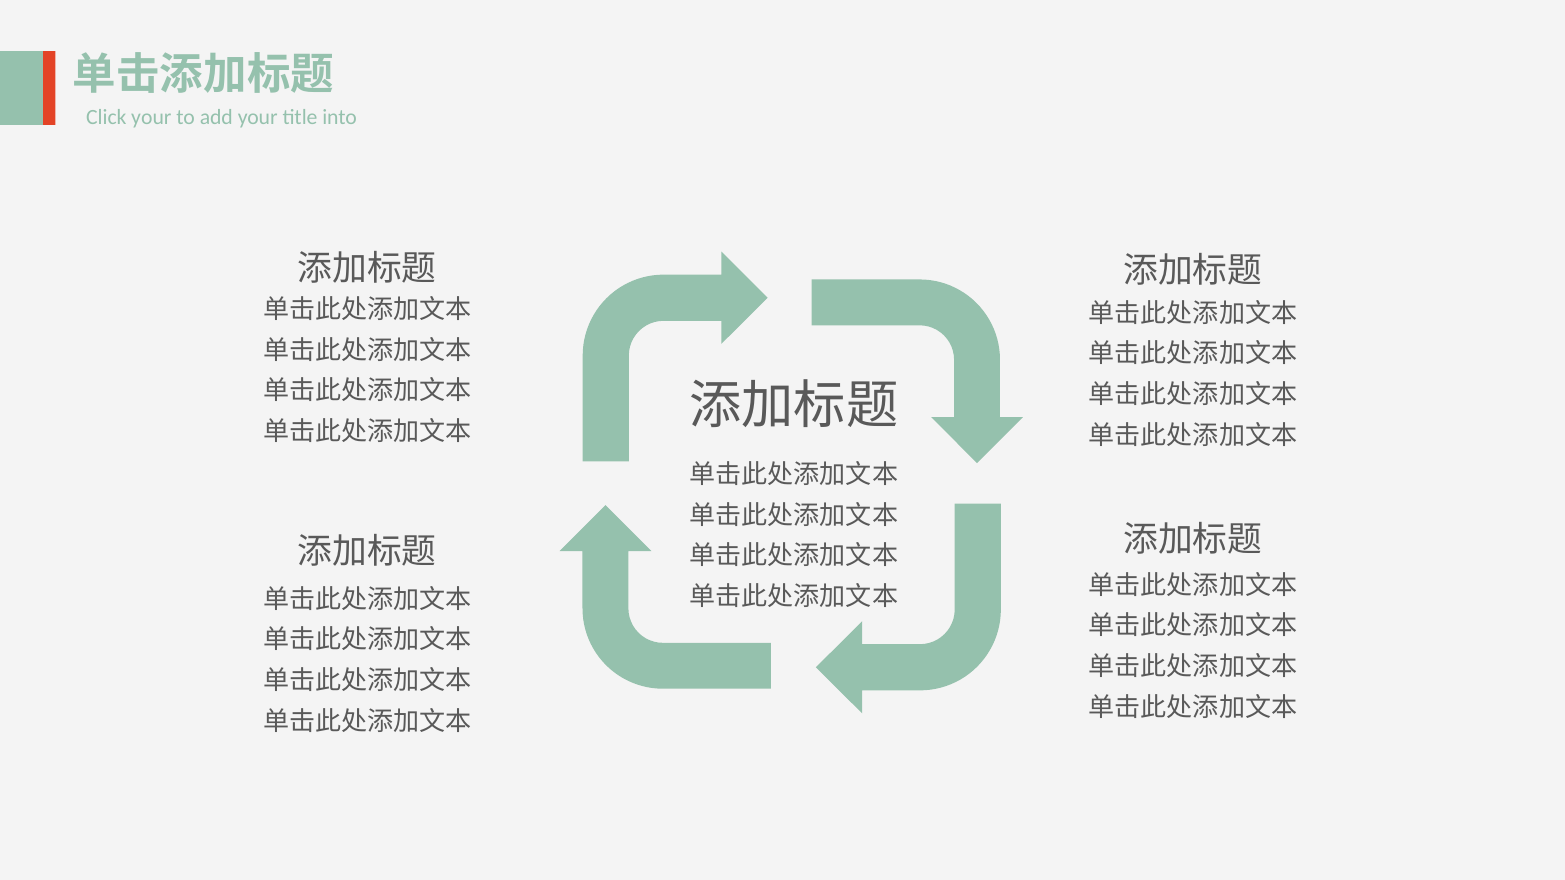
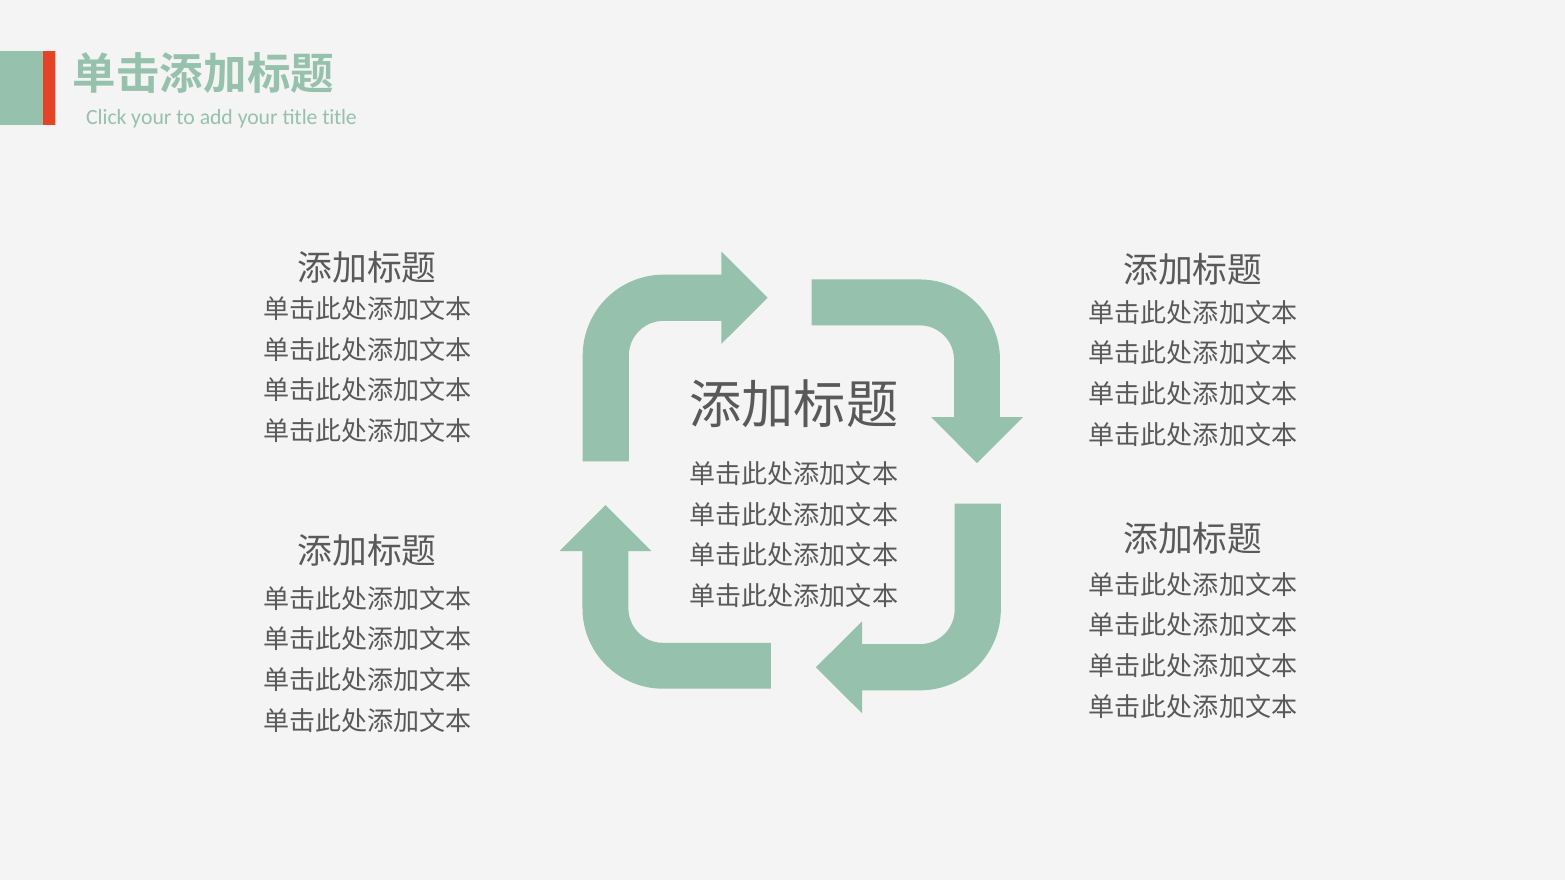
title into: into -> title (340, 117)
